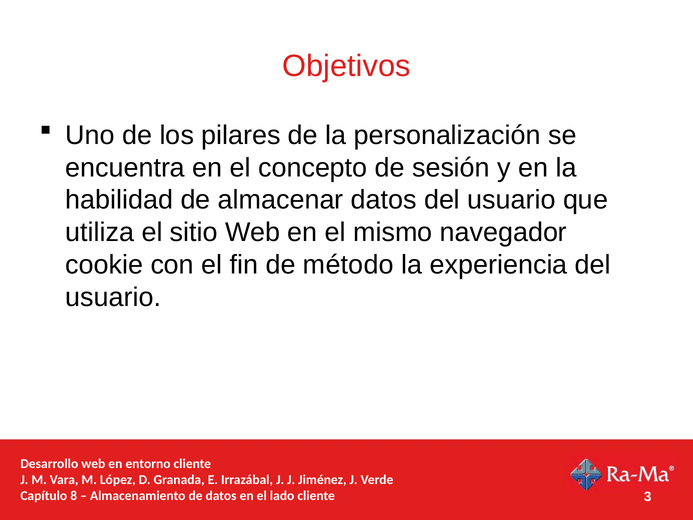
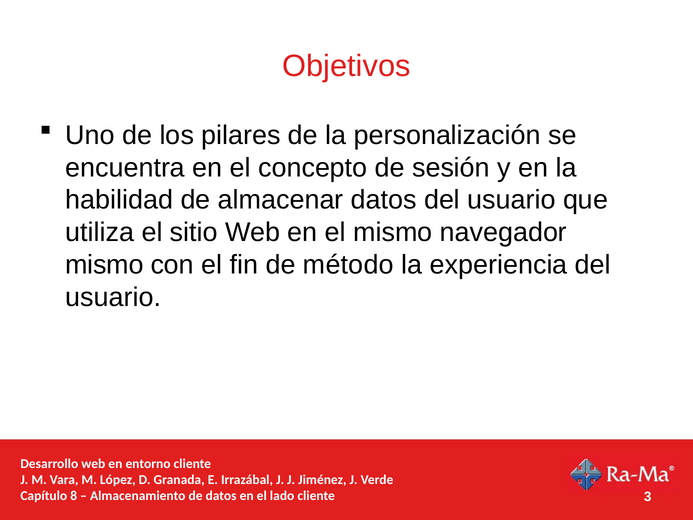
cookie: cookie -> mismo (104, 265)
